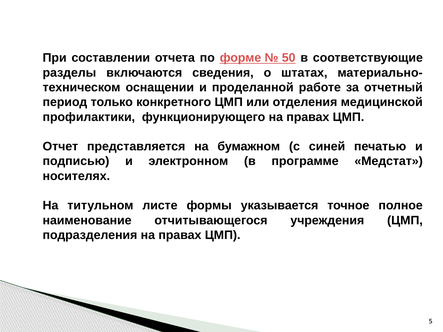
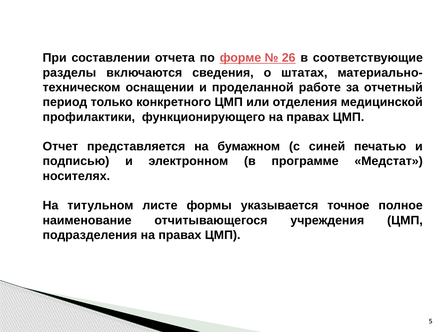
50: 50 -> 26 (289, 58)
